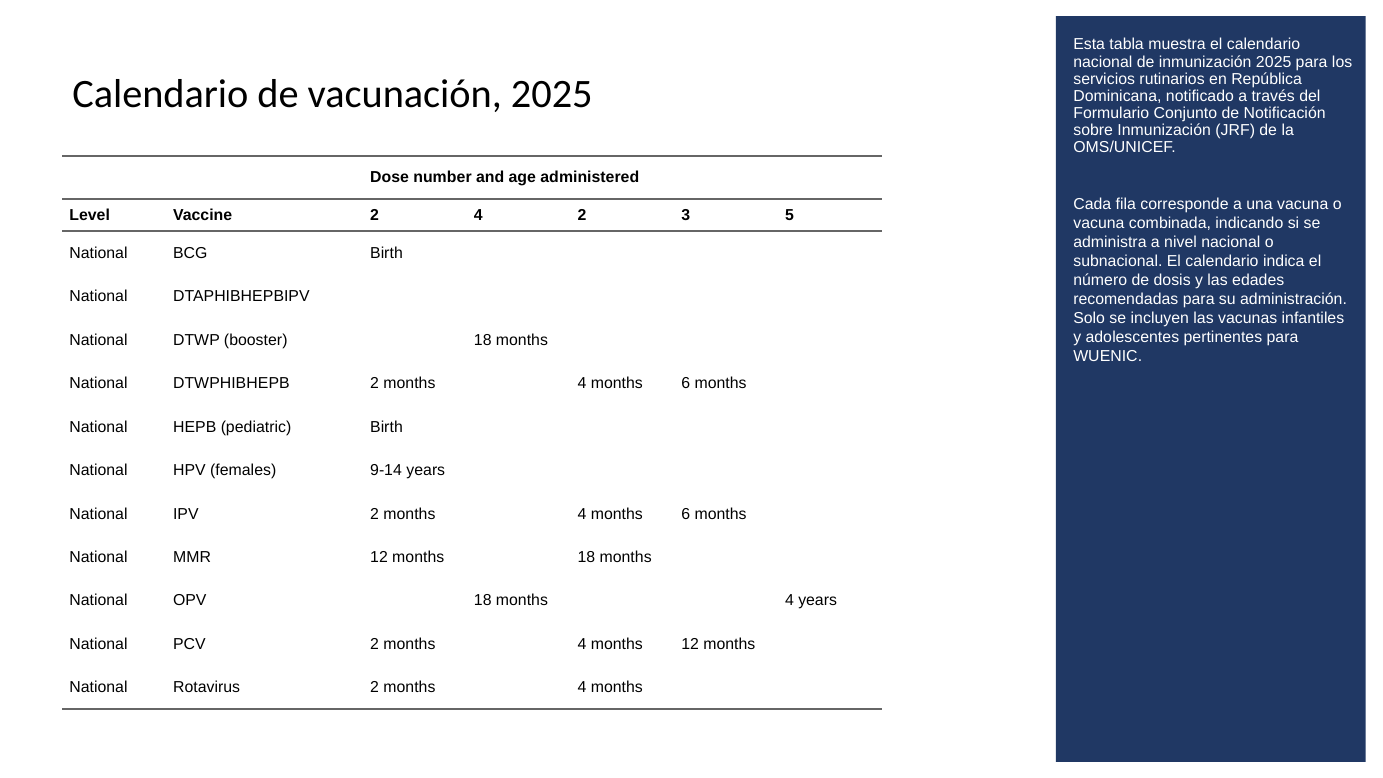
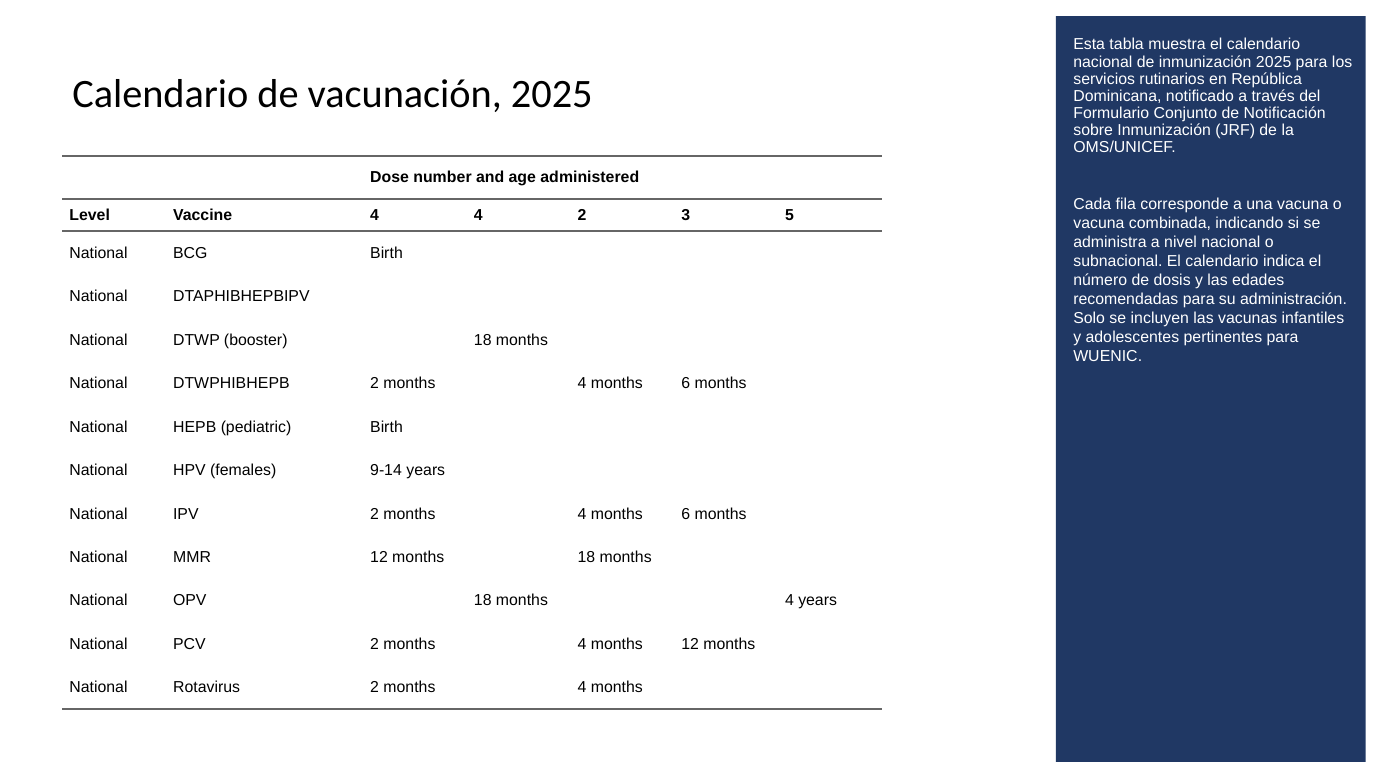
Vaccine 2: 2 -> 4 (375, 215)
